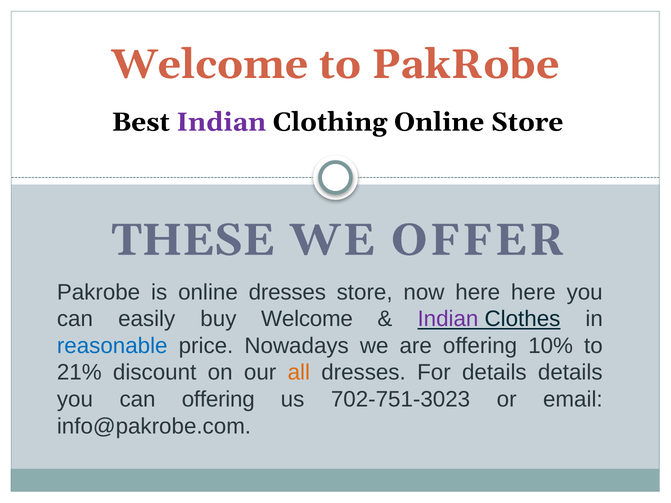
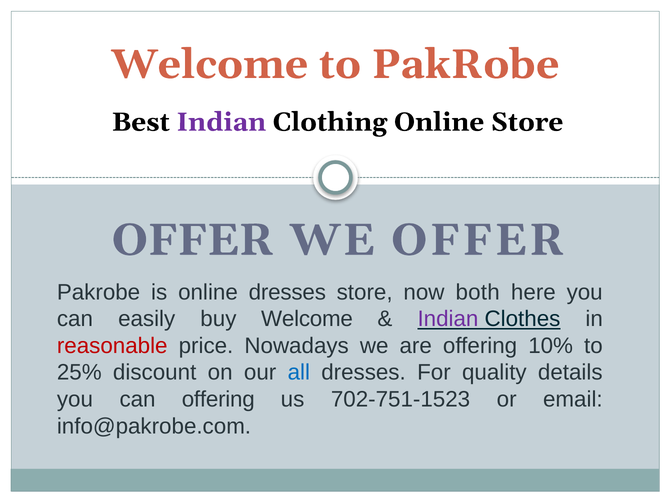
THESE: THESE -> OFFER (193, 240)
now here: here -> both (478, 292)
reasonable colour: blue -> red (112, 346)
21%: 21% -> 25% (79, 373)
all colour: orange -> blue (299, 373)
For details: details -> quality (494, 373)
702-751-3023: 702-751-3023 -> 702-751-1523 (401, 400)
